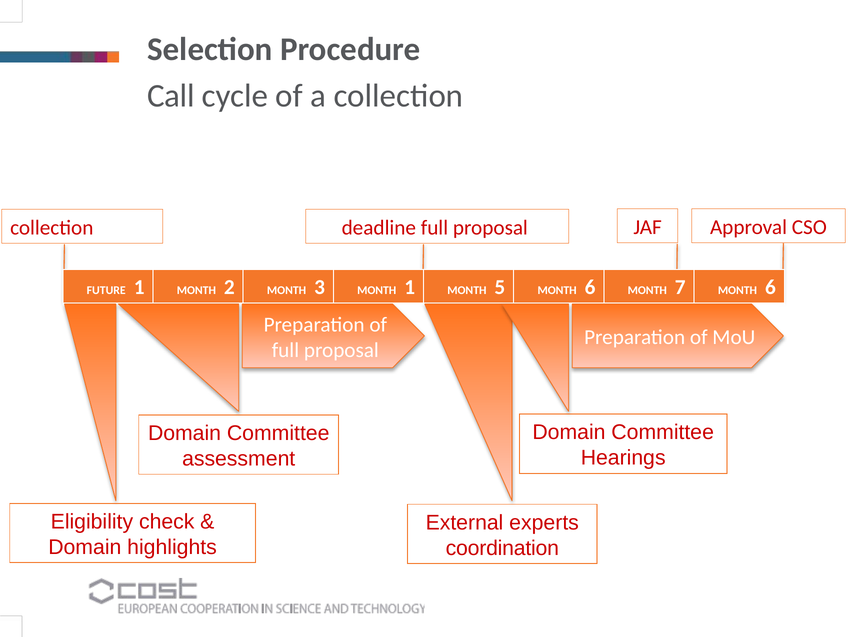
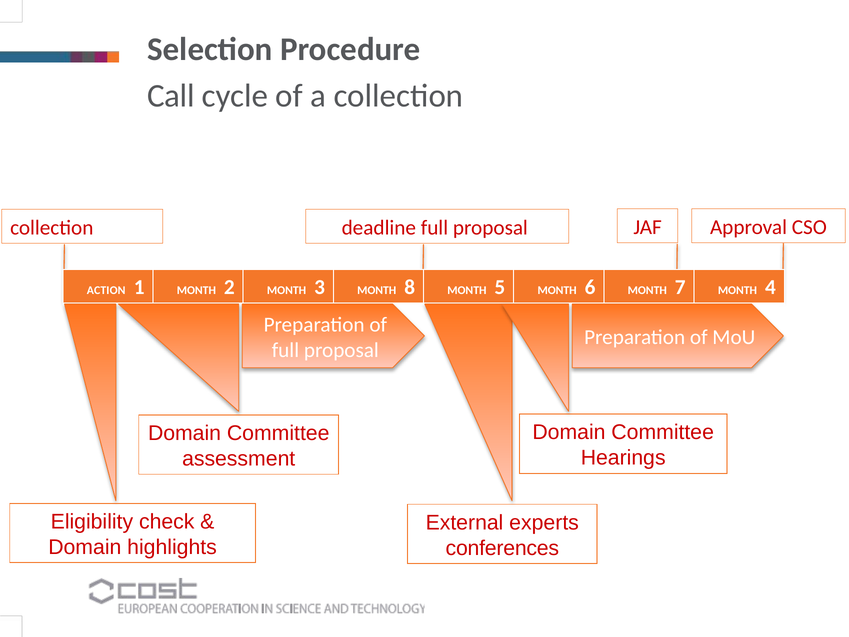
FUTURE: FUTURE -> ACTION (106, 290)
MONTH 1: 1 -> 8 (410, 287)
7 MONTH 6: 6 -> 4 (770, 287)
coordination: coordination -> conferences (502, 548)
